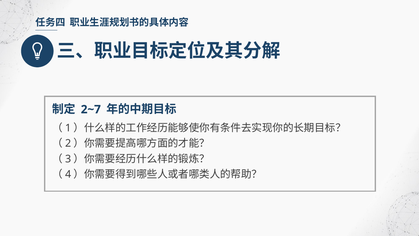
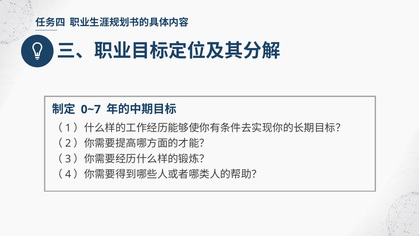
2~7: 2~7 -> 0~7 (91, 109)
